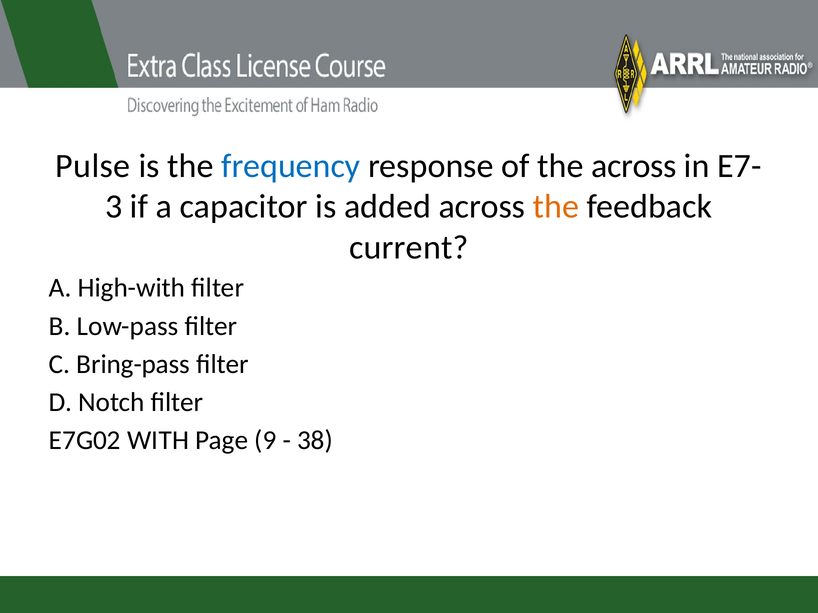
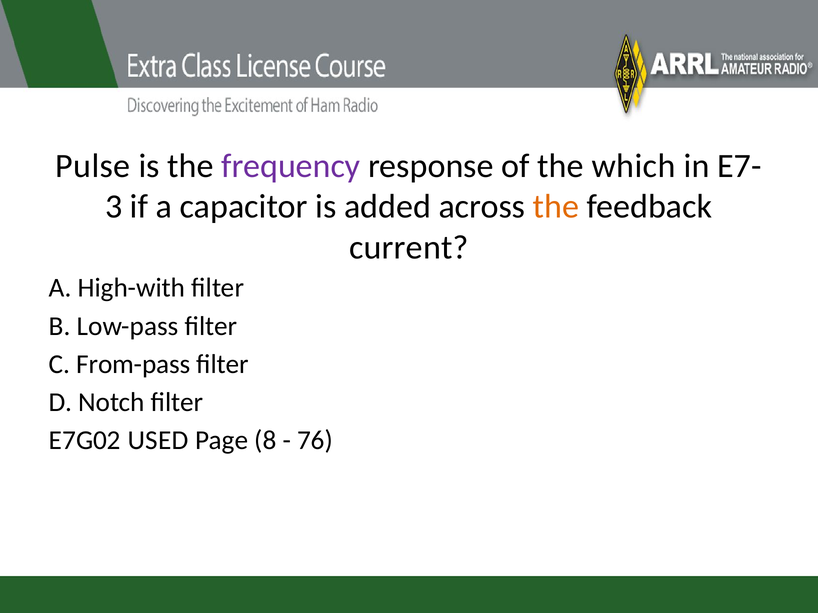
frequency colour: blue -> purple (291, 166)
the across: across -> which (634, 166)
Bring-pass: Bring-pass -> From-pass (133, 364)
WITH: WITH -> USED (158, 441)
9: 9 -> 8 (265, 441)
38: 38 -> 76 (315, 441)
